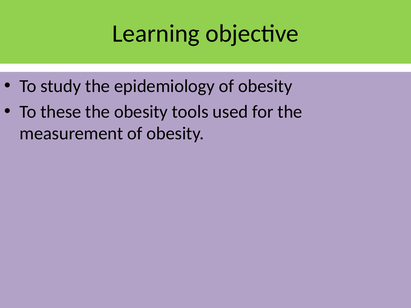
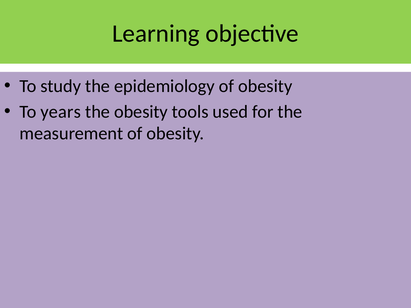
these: these -> years (61, 112)
